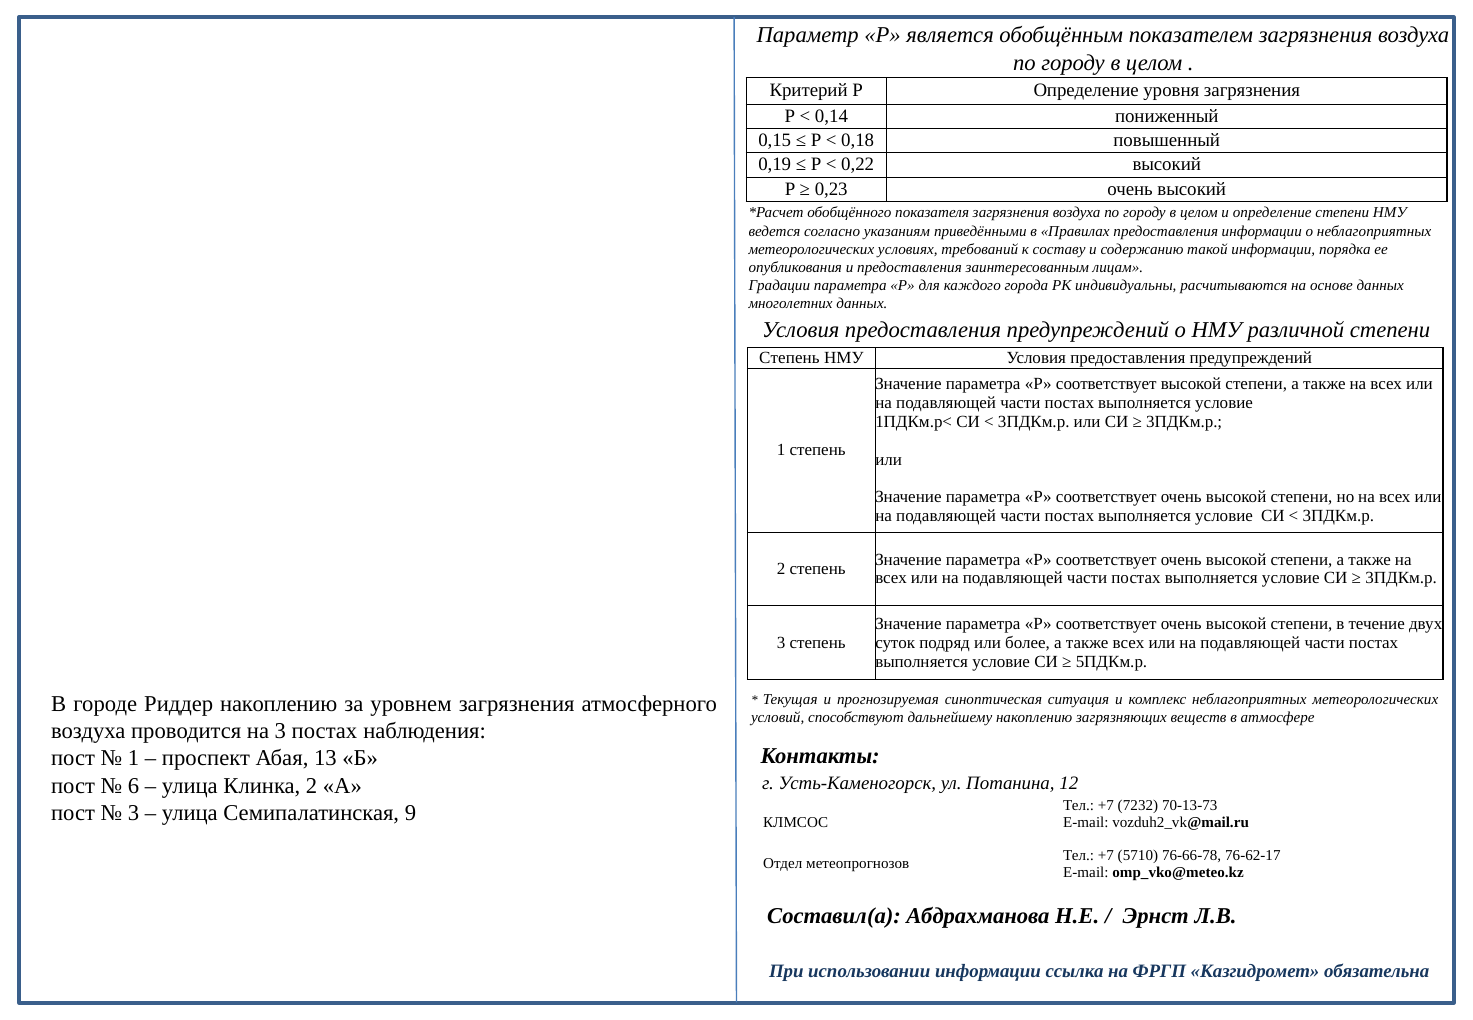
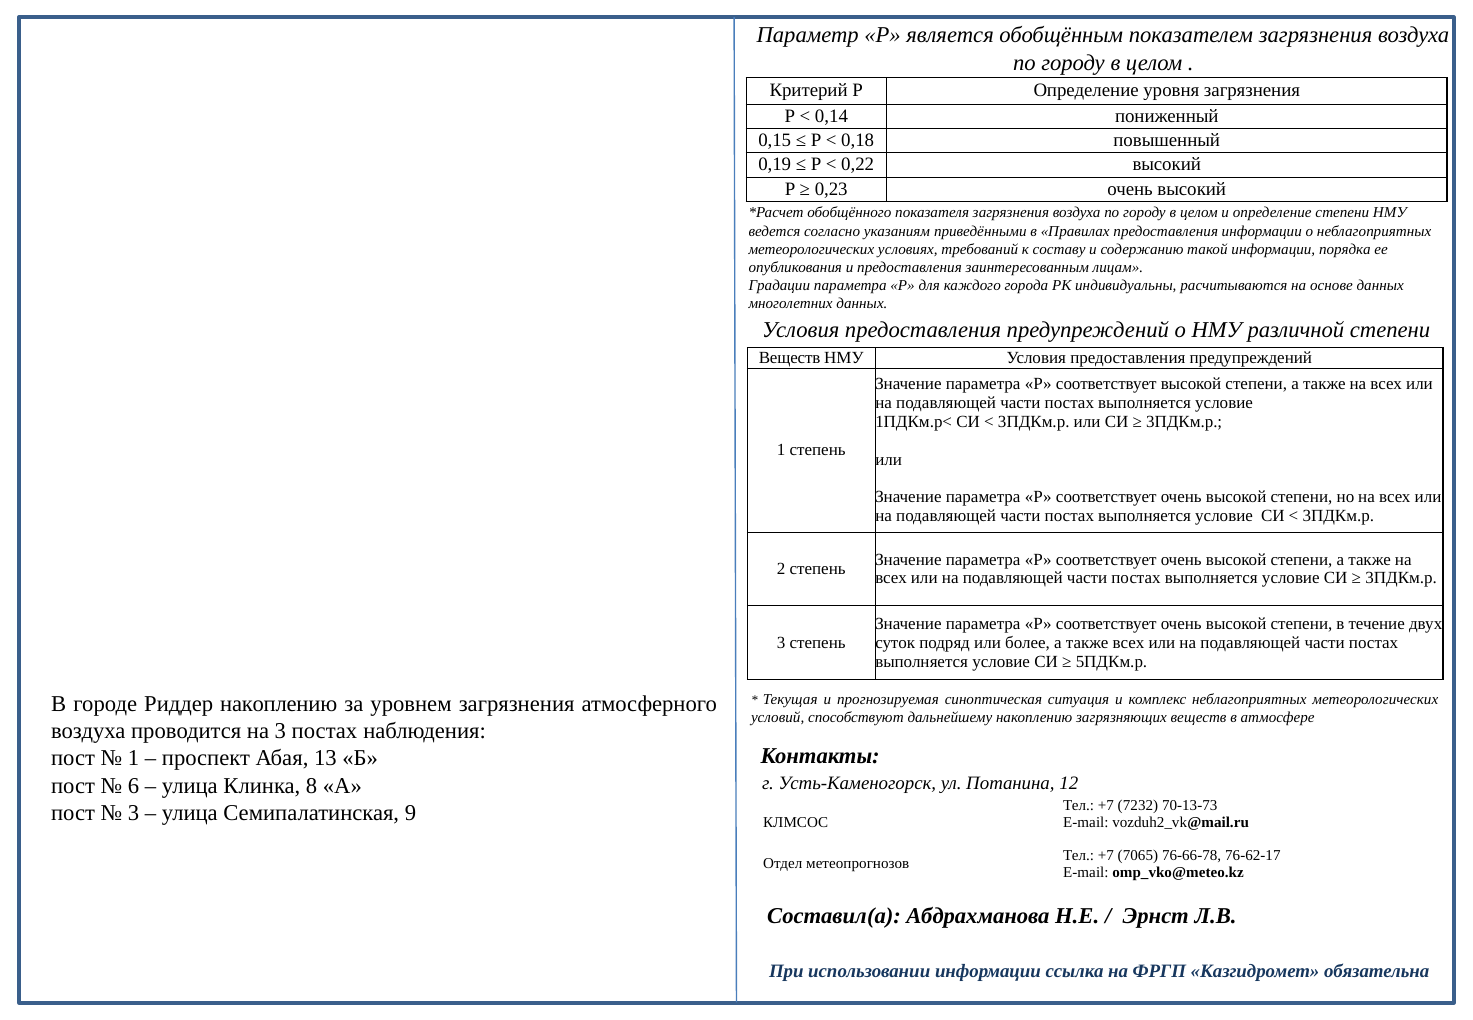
Степень: Степень -> Веществ (790, 358)
Клинка 2: 2 -> 8 (312, 786)
5710: 5710 -> 7065 (1138, 855)
